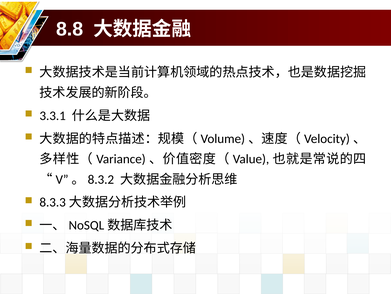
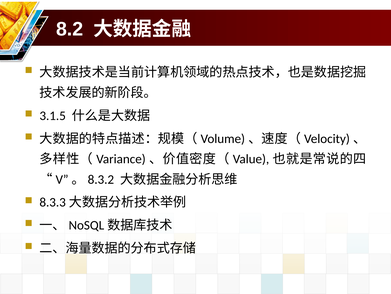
8.8: 8.8 -> 8.2 (70, 29)
3.3.1: 3.3.1 -> 3.1.5 (53, 115)
